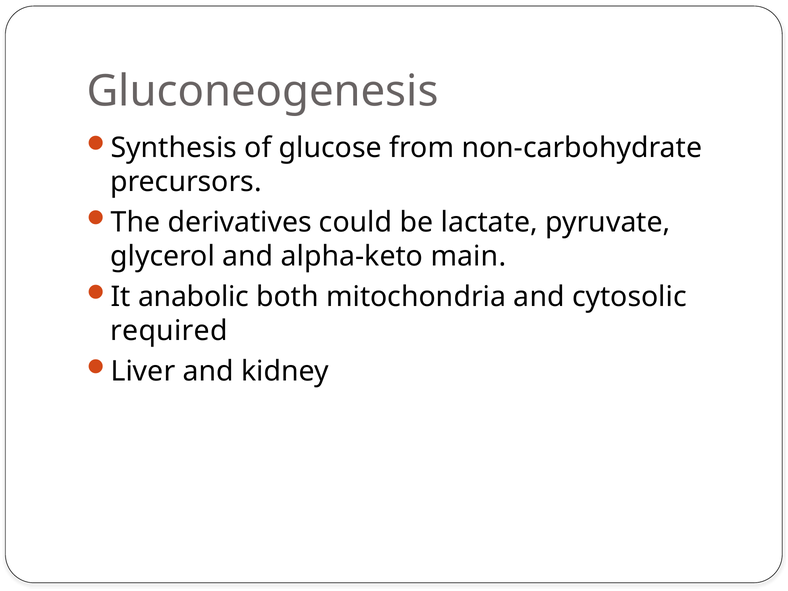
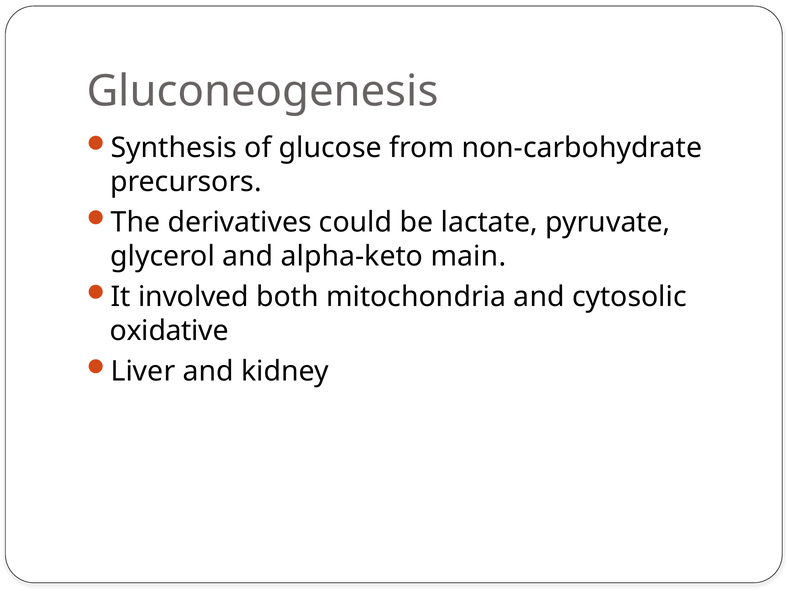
anabolic: anabolic -> involved (193, 297)
required: required -> oxidative (169, 331)
